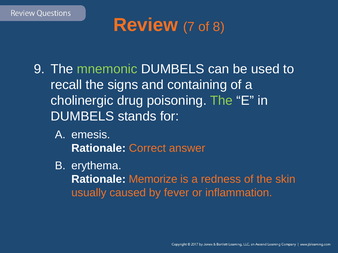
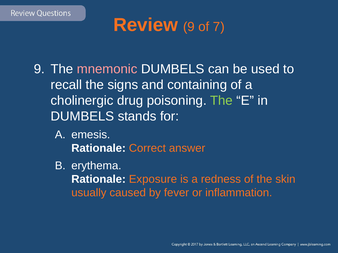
Review 7: 7 -> 9 (189, 27)
8: 8 -> 7 (219, 27)
mnemonic colour: light green -> pink (107, 69)
Memorize: Memorize -> Exposure (153, 179)
